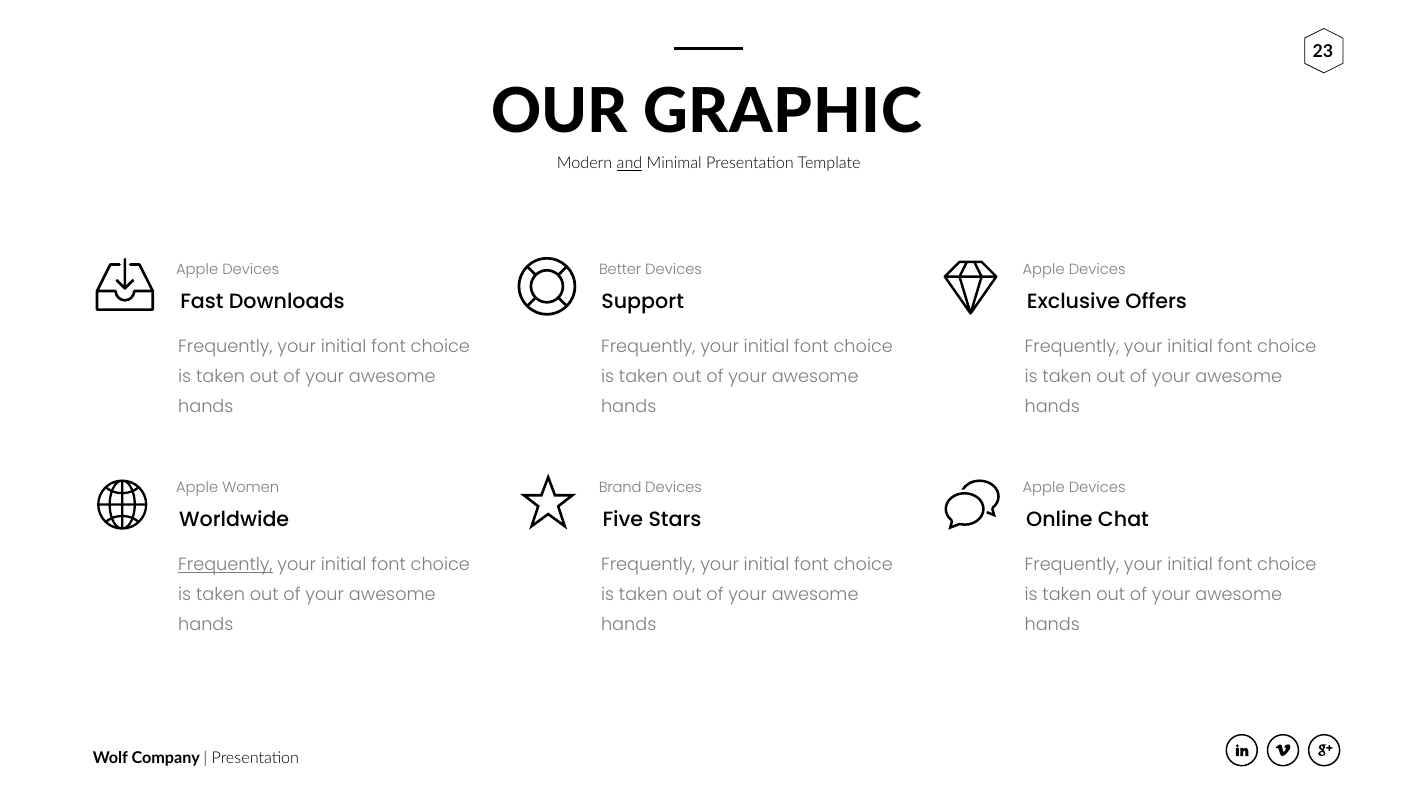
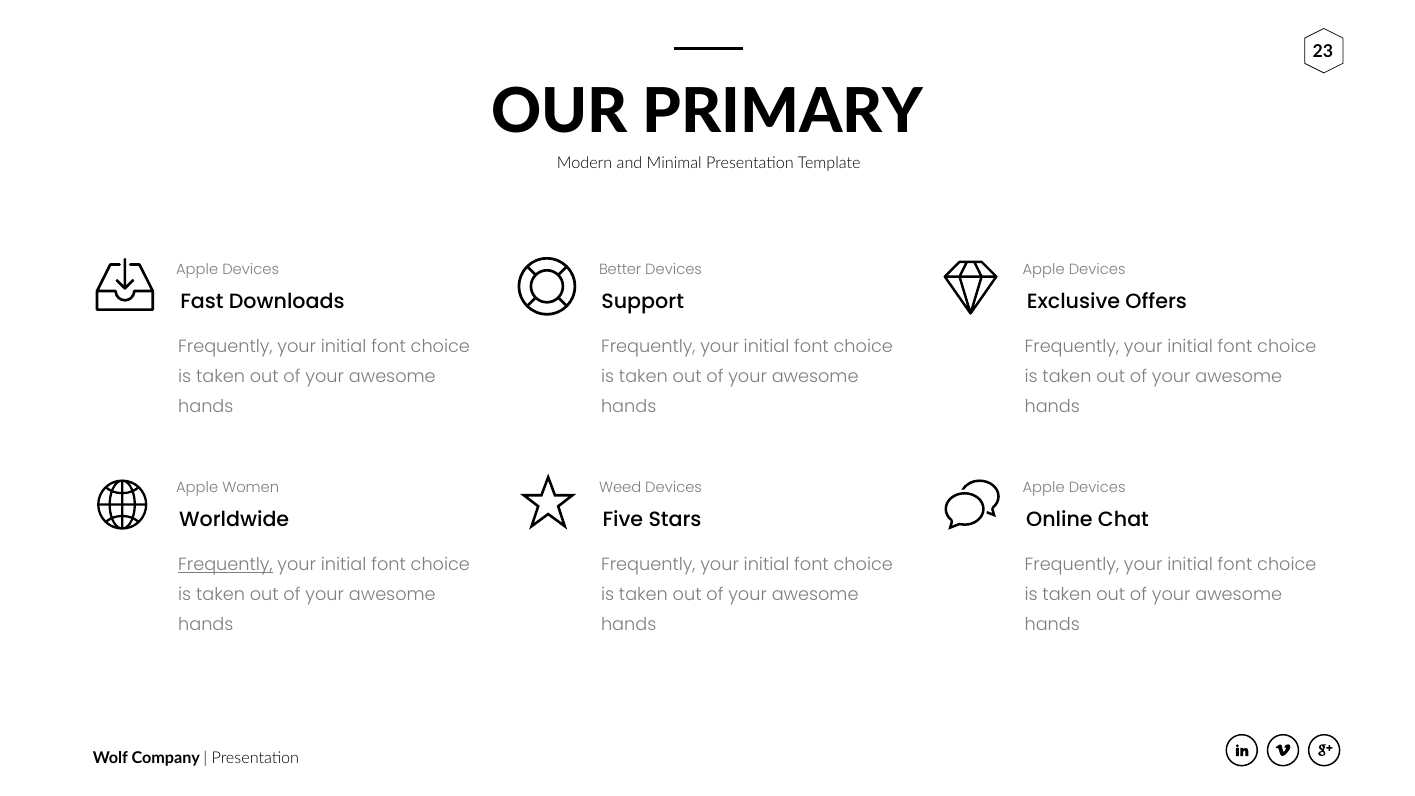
GRAPHIC: GRAPHIC -> PRIMARY (783, 112)
and underline: present -> none (630, 163)
Brand: Brand -> Weed (620, 487)
